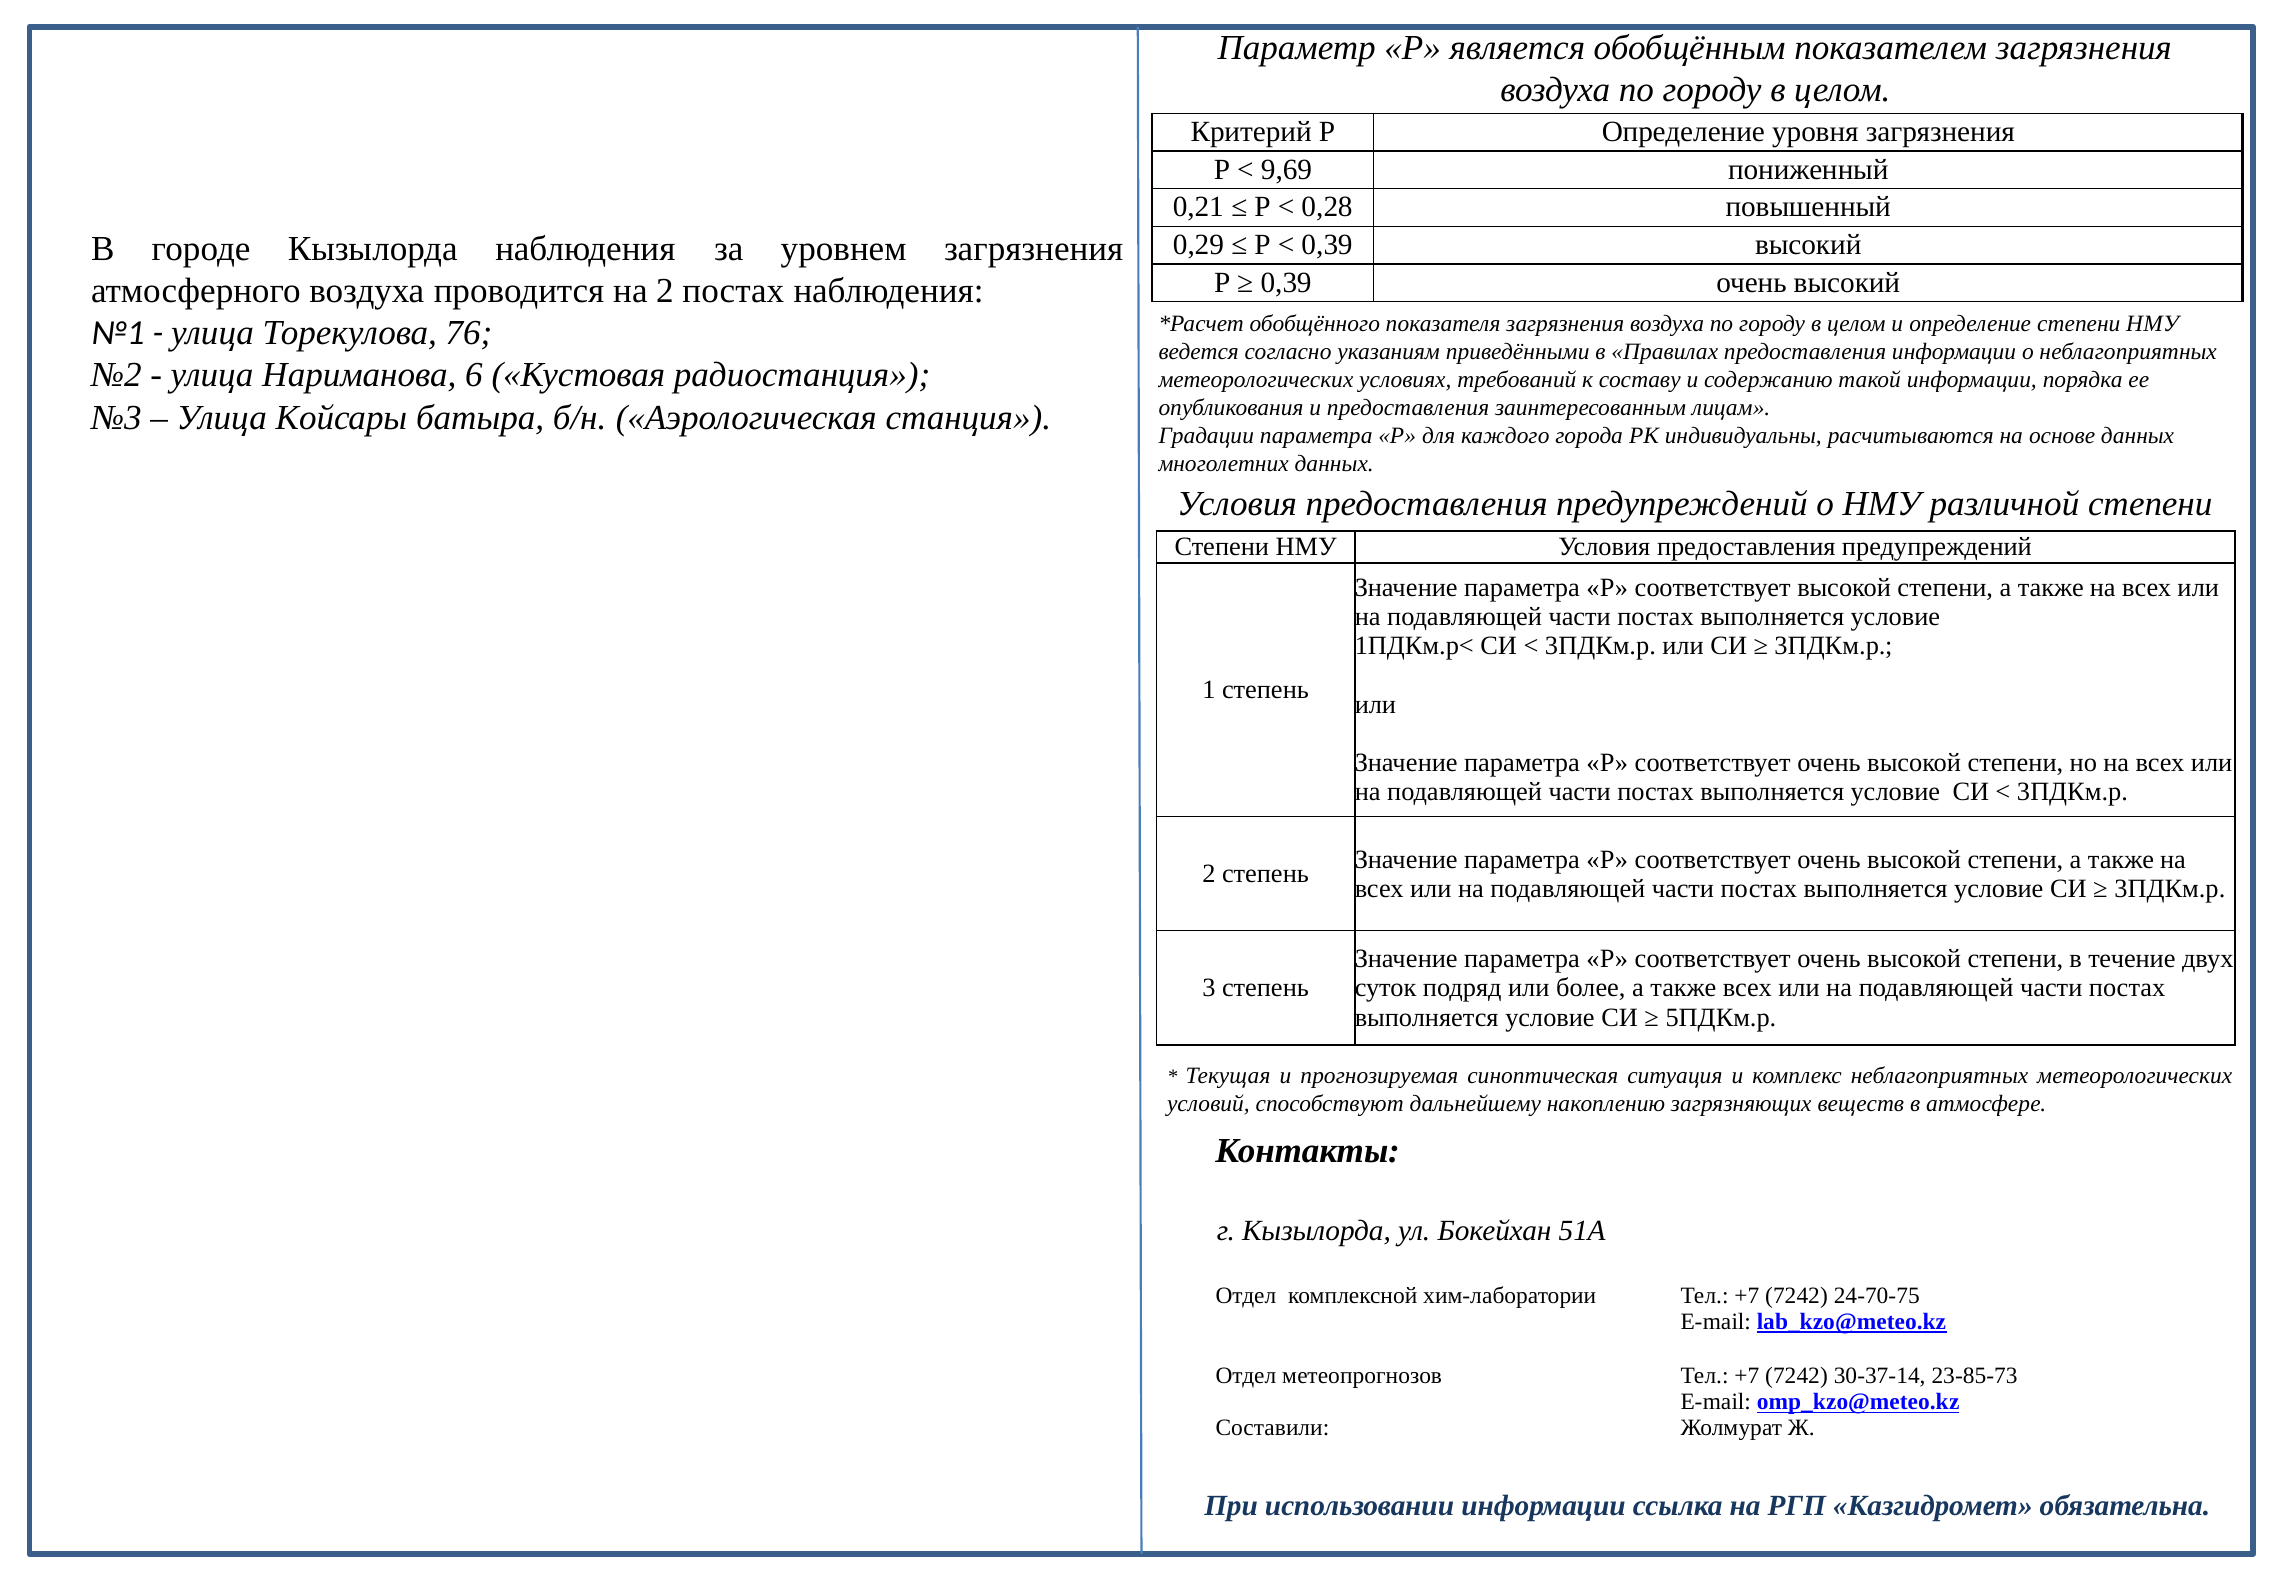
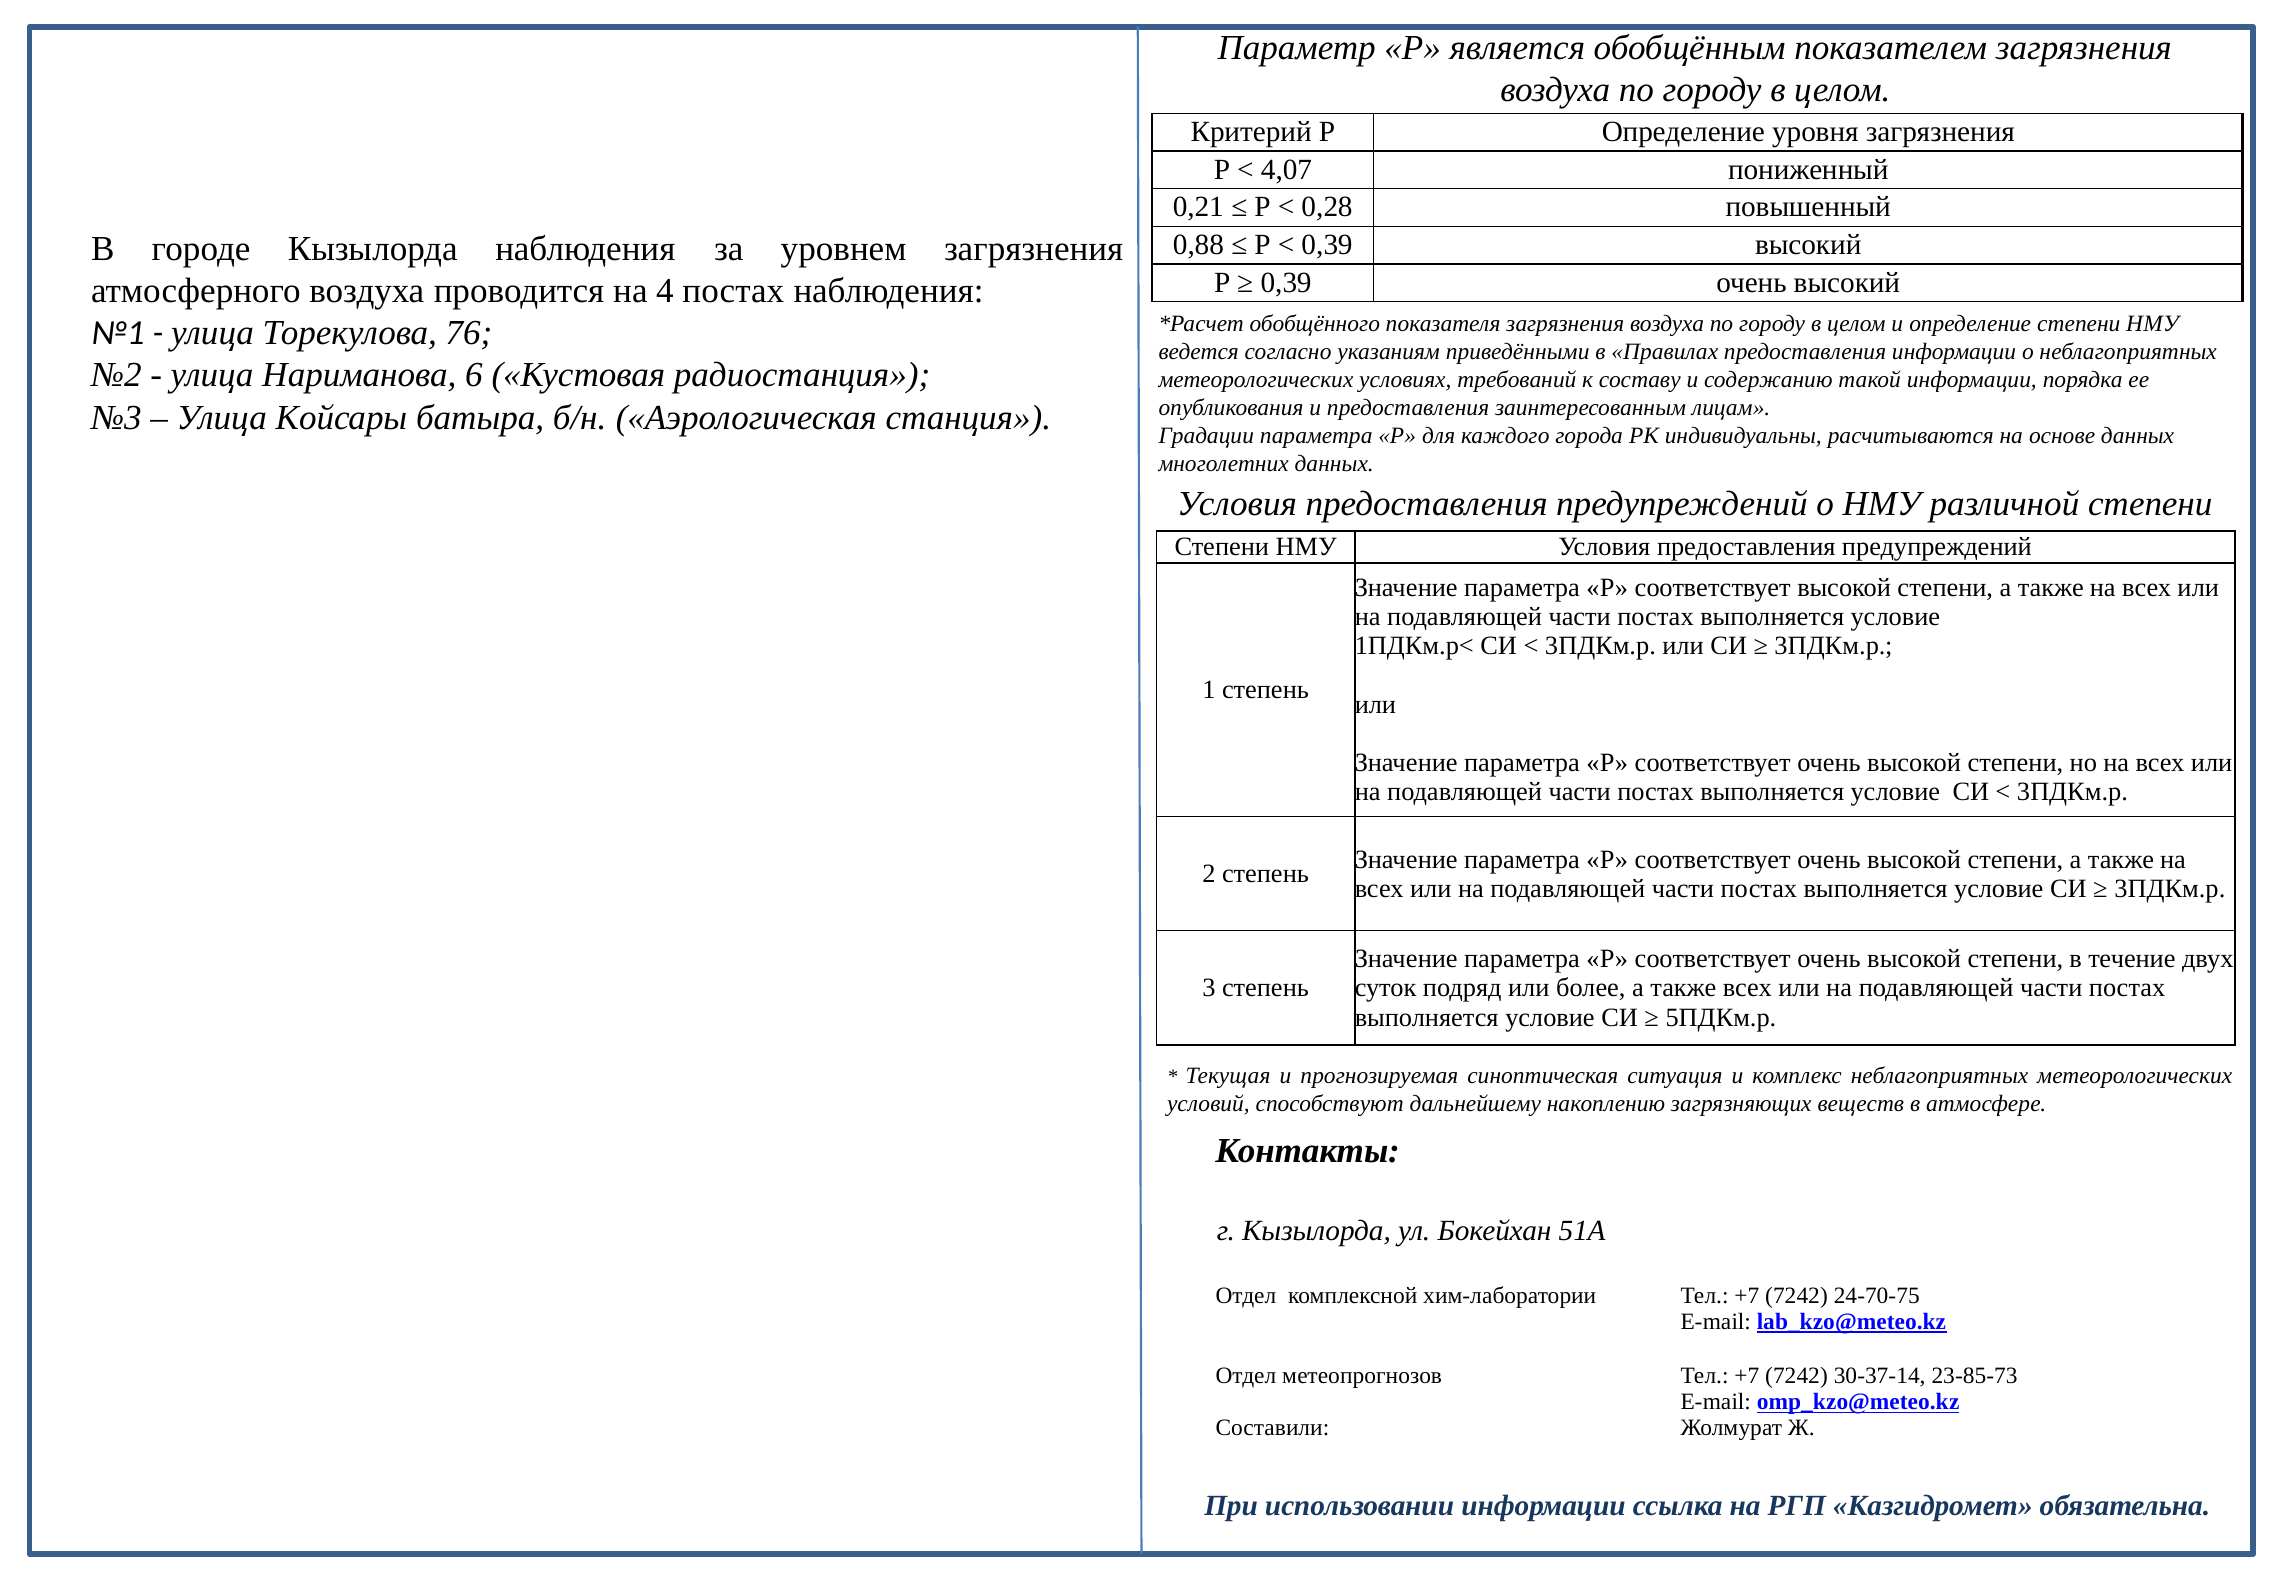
9,69: 9,69 -> 4,07 (1286, 170)
0,29: 0,29 -> 0,88 (1198, 245)
на 2: 2 -> 4 (665, 291)
